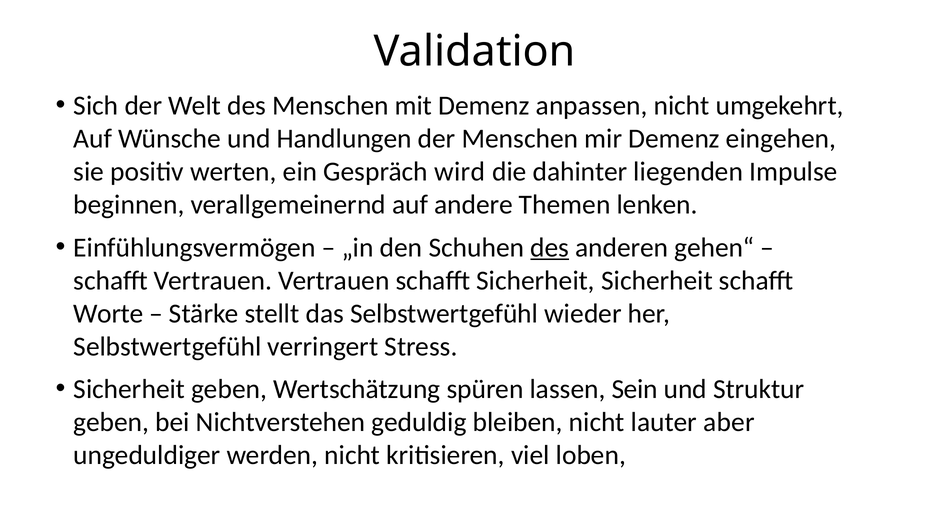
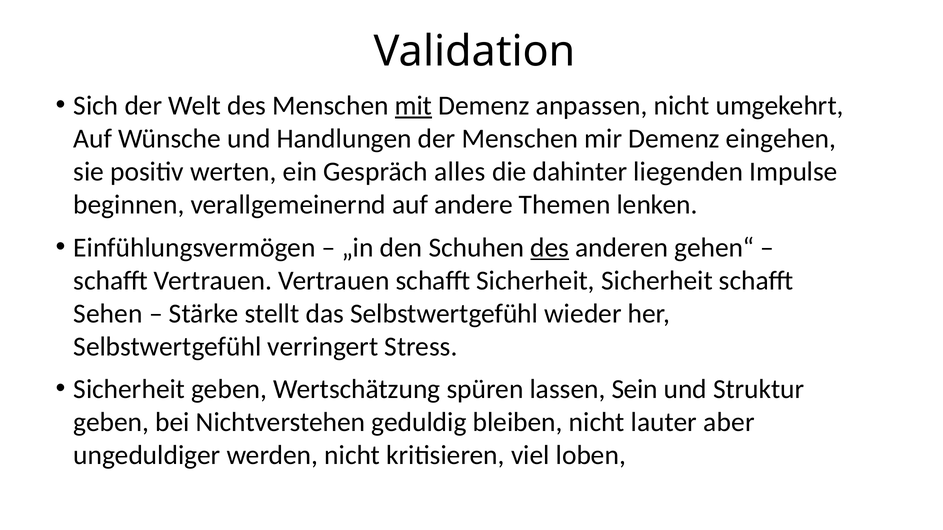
mit underline: none -> present (413, 106)
wird: wird -> alles (460, 172)
Worte: Worte -> Sehen (108, 314)
